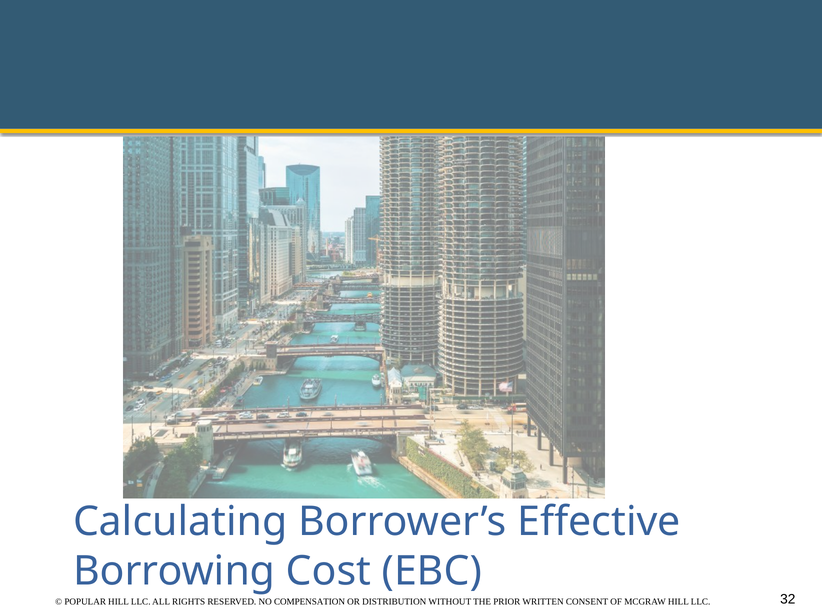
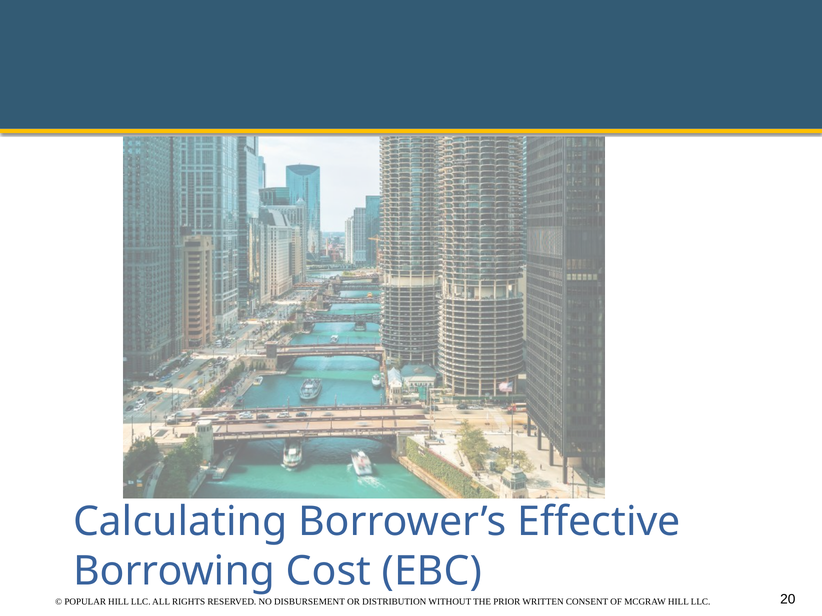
32: 32 -> 20 (788, 600)
COMPENSATION: COMPENSATION -> DISBURSEMENT (309, 602)
